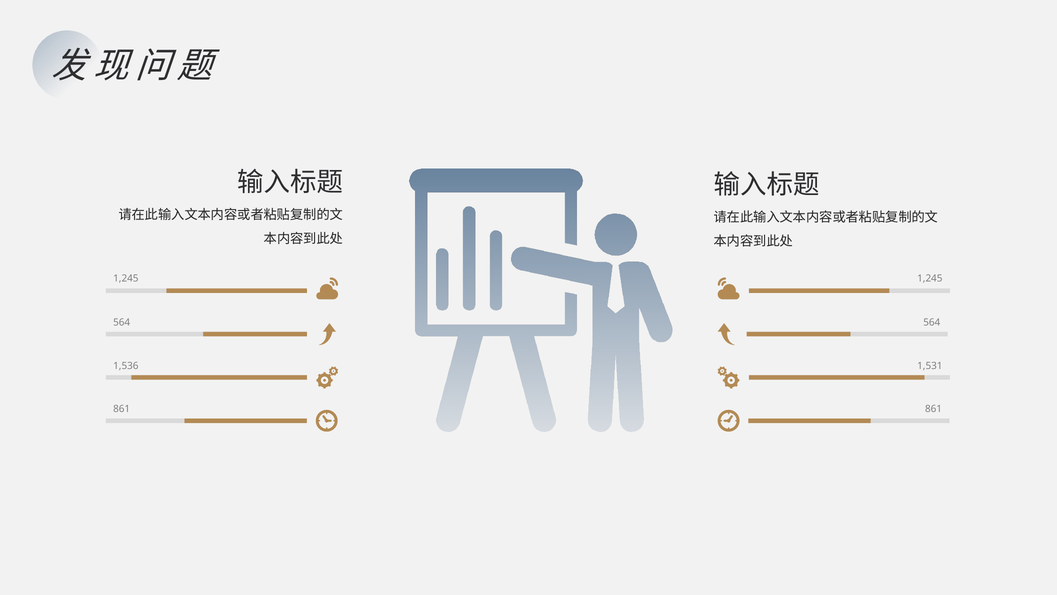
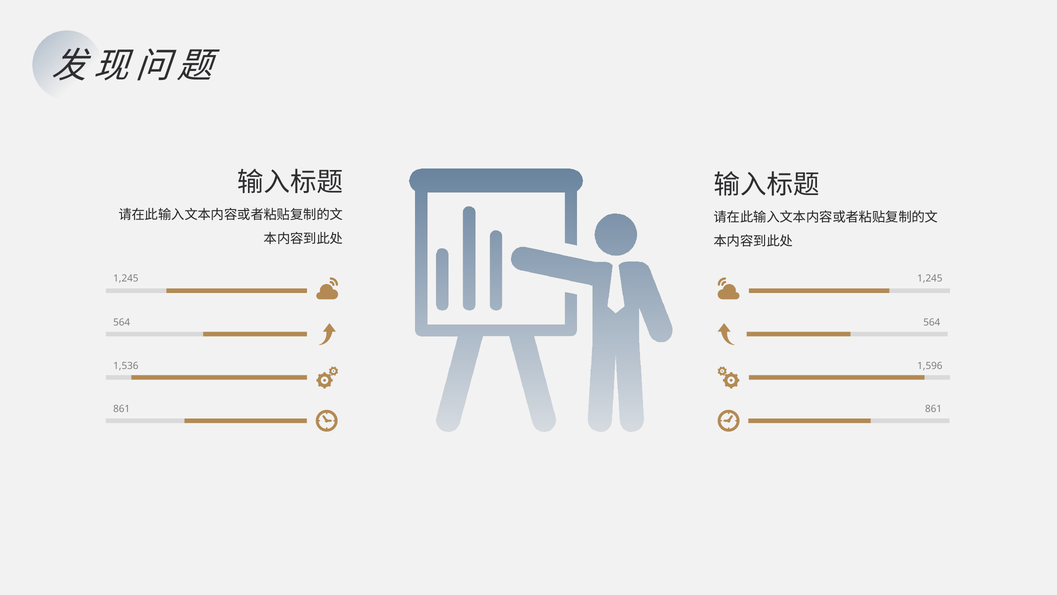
1,531: 1,531 -> 1,596 (930, 365)
